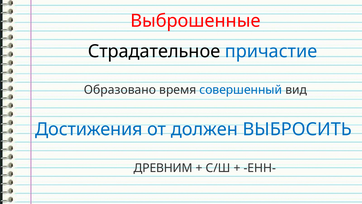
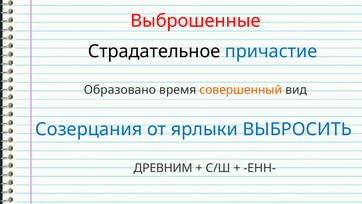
совершенный colour: blue -> orange (241, 90)
Достижения: Достижения -> Созерцания (89, 129)
должен: должен -> ярлыки (204, 129)
